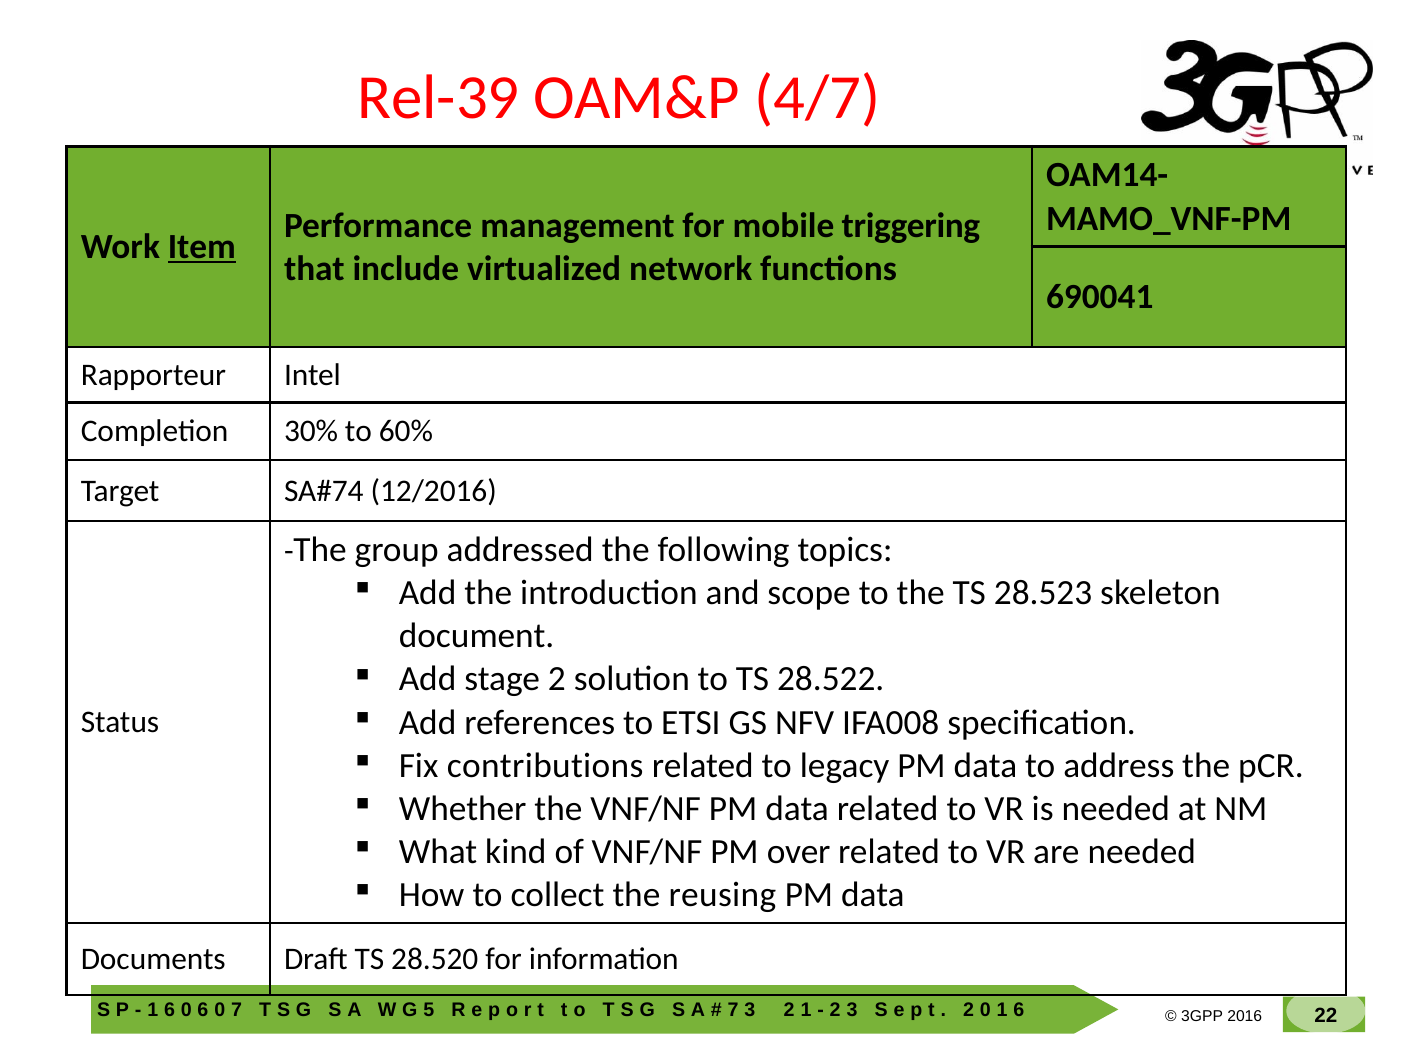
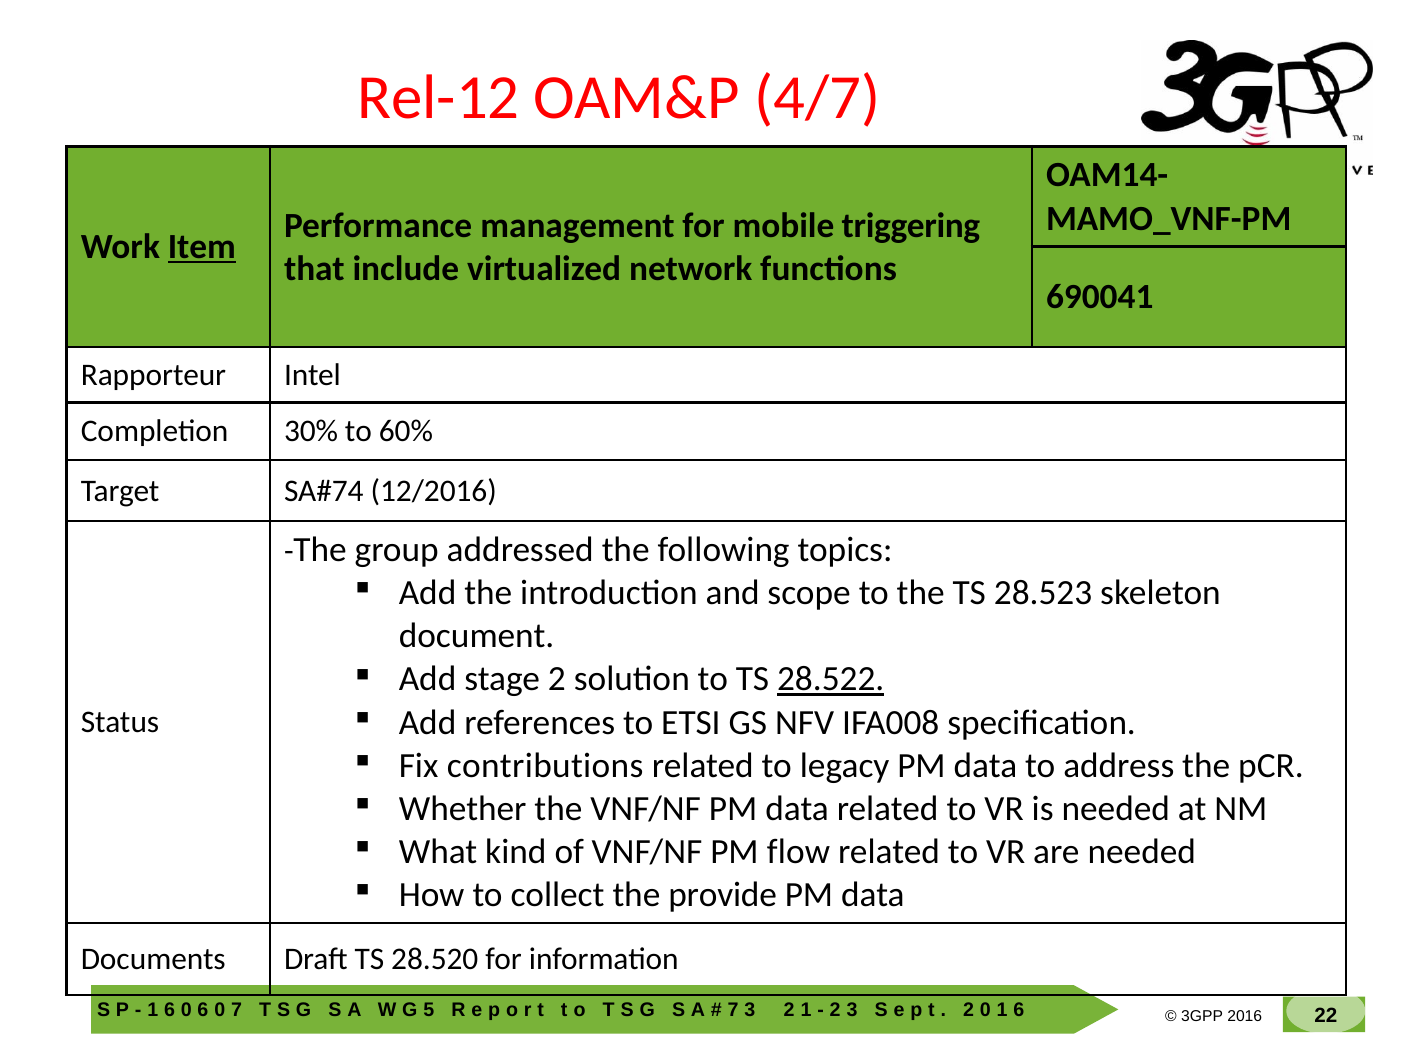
Rel-39: Rel-39 -> Rel-12 (439, 98)
28.522 underline: none -> present (831, 680)
over: over -> flow (798, 852)
reusing: reusing -> provide (723, 895)
